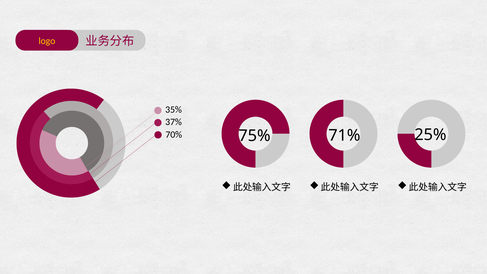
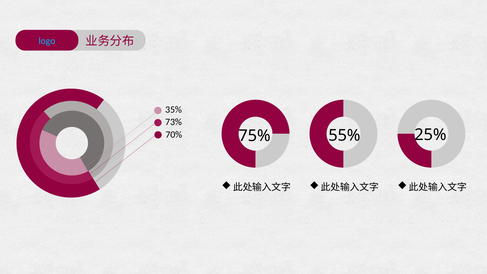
logo colour: yellow -> light blue (47, 41)
37%: 37% -> 73% (174, 122)
71%: 71% -> 55% (344, 135)
